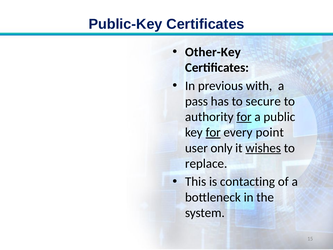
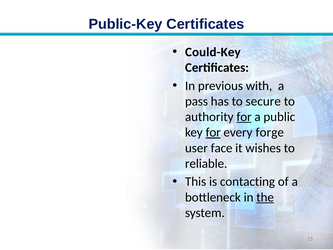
Other-Key: Other-Key -> Could-Key (213, 52)
point: point -> forge (270, 132)
only: only -> face (222, 148)
wishes underline: present -> none (263, 148)
replace: replace -> reliable (206, 163)
the underline: none -> present (265, 197)
